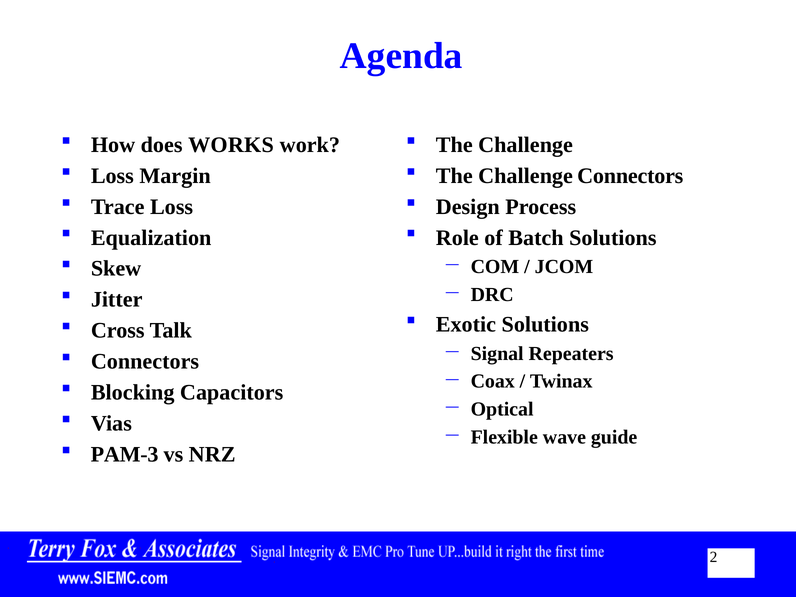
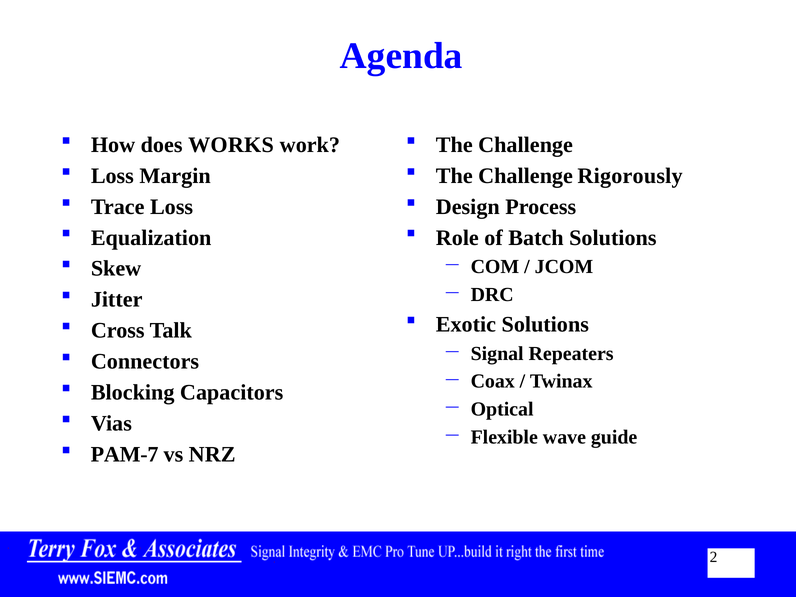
Challenge Connectors: Connectors -> Rigorously (630, 176)
PAM-3: PAM-3 -> PAM-7 (125, 454)
